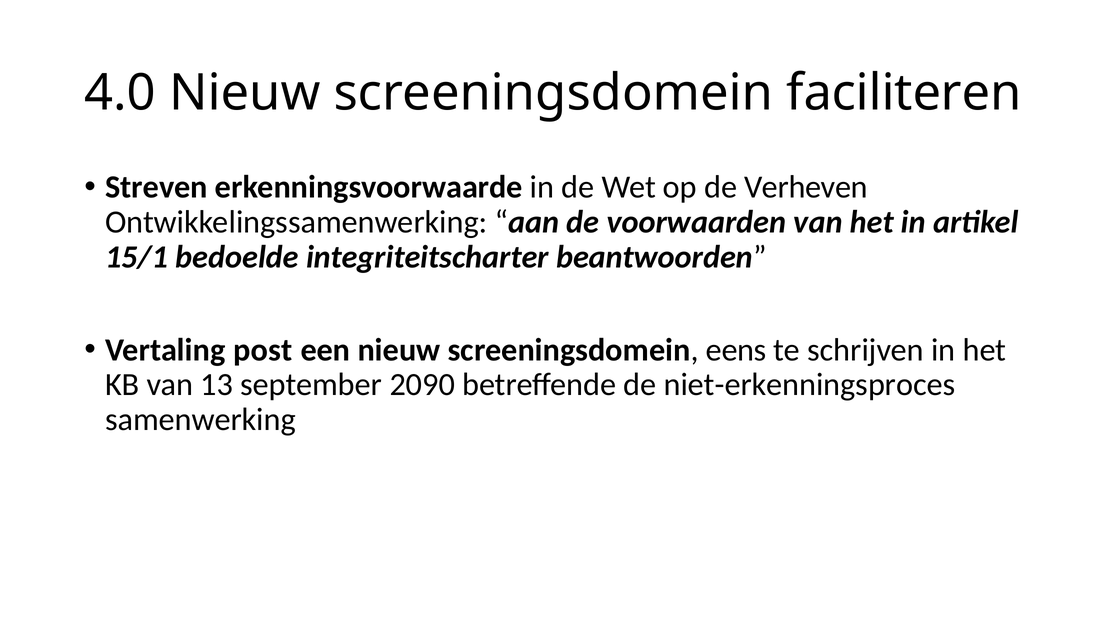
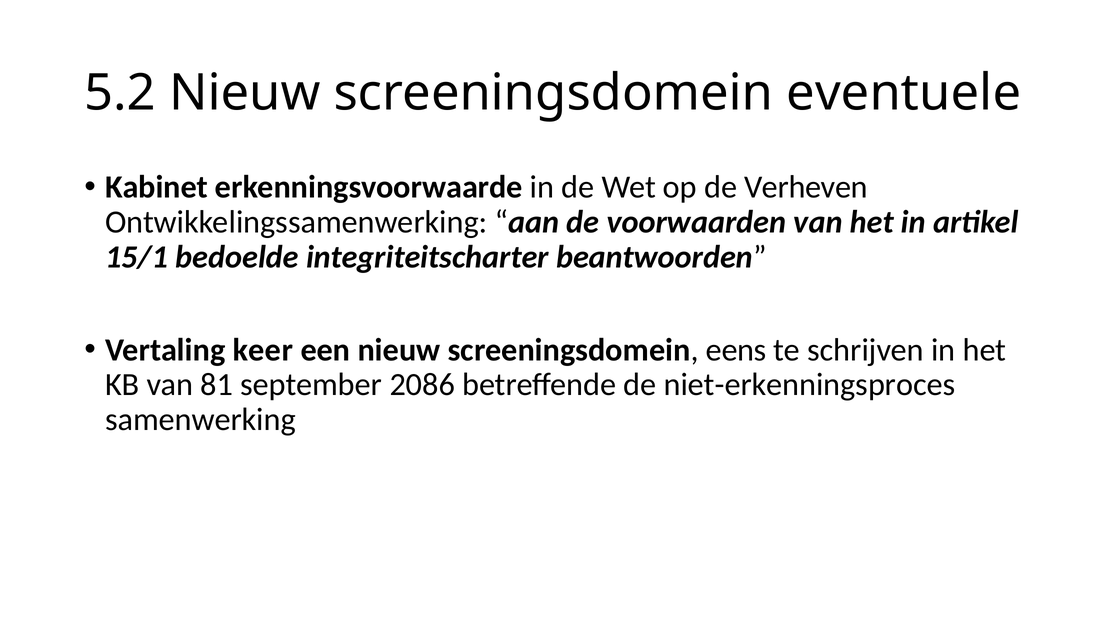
4.0: 4.0 -> 5.2 (120, 93)
faciliteren: faciliteren -> eventuele (904, 93)
Streven: Streven -> Kabinet (157, 187)
post: post -> keer (263, 350)
13: 13 -> 81 (217, 385)
2090: 2090 -> 2086 (422, 385)
